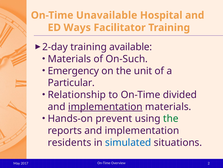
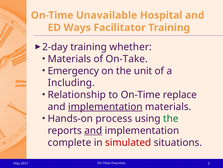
available: available -> whether (131, 47)
On-Such: On-Such -> On-Take (127, 59)
Particular: Particular -> Including (71, 82)
divided: divided -> replace (180, 94)
prevent: prevent -> process (114, 118)
and underline: none -> present (93, 130)
residents: residents -> complete (70, 142)
simulated colour: blue -> red (128, 142)
